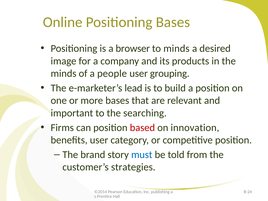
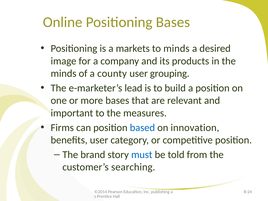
browser: browser -> markets (133, 49)
people: people -> county (112, 73)
searching: searching -> measures (145, 113)
based colour: red -> blue (142, 128)
strategies: strategies -> searching (133, 167)
